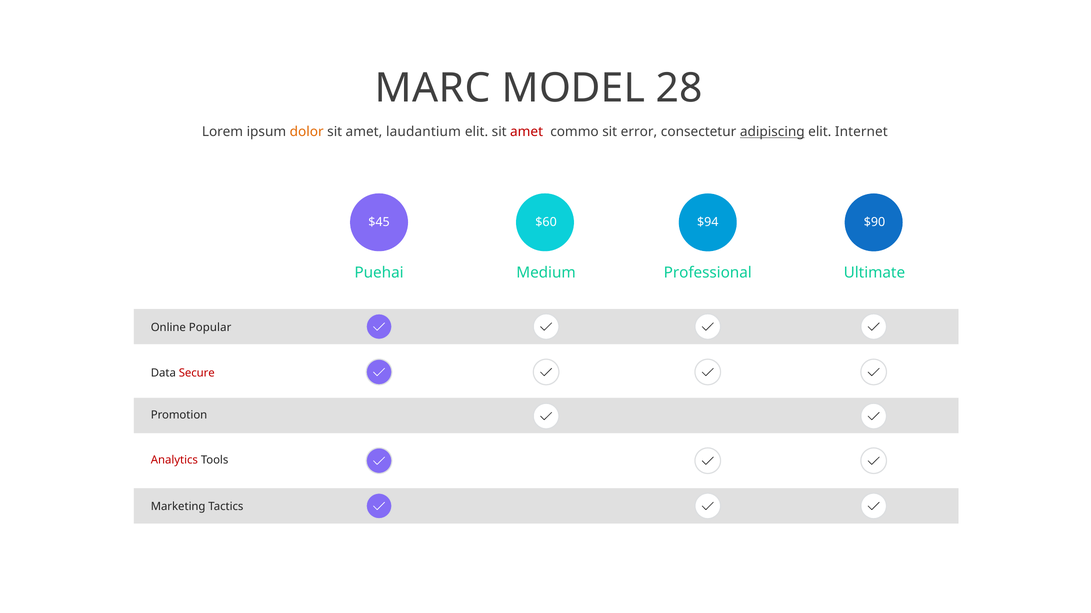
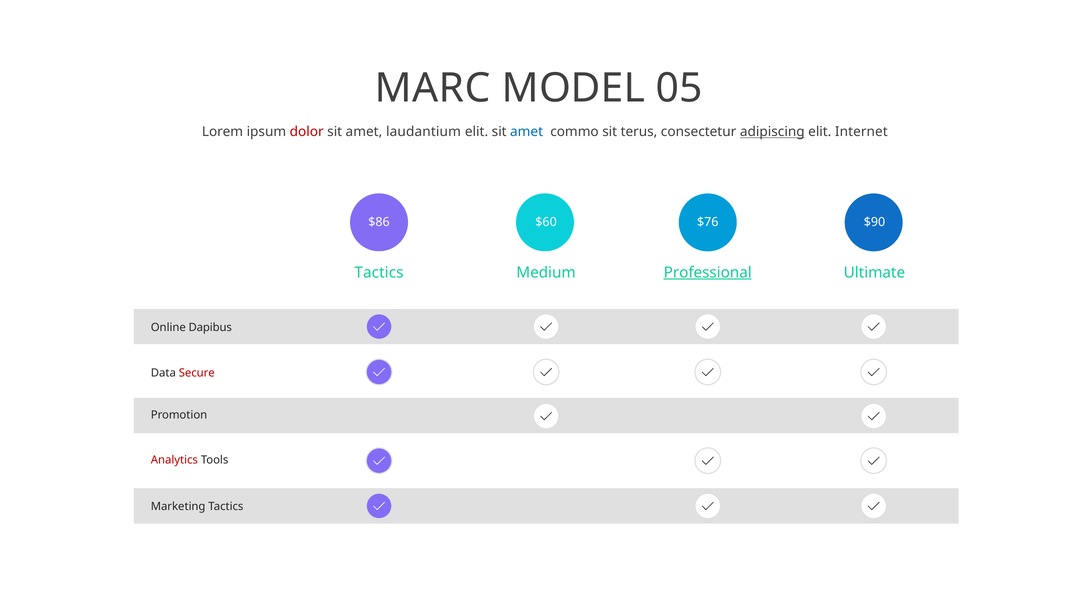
28: 28 -> 05 (679, 88)
dolor colour: orange -> red (307, 132)
amet colour: red -> blue (527, 132)
error: error -> terus (639, 132)
$45: $45 -> $86 (379, 223)
$94: $94 -> $76 (708, 223)
Puehai: Puehai -> Tactics (379, 273)
Professional underline: none -> present (708, 273)
Popular: Popular -> Dapibus (210, 328)
